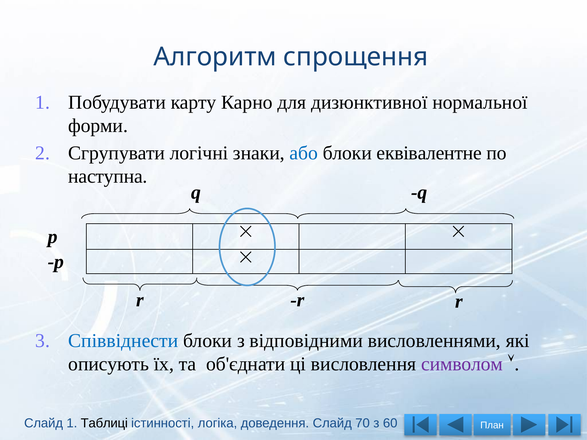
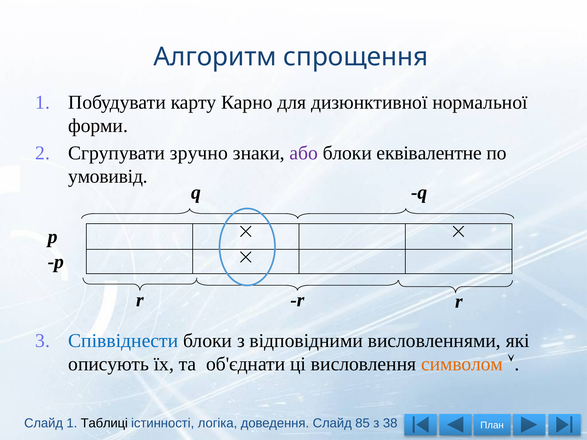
логічні: логічні -> зручно (199, 153)
або colour: blue -> purple (304, 153)
наступна: наступна -> умовивід (108, 177)
символом colour: purple -> orange (462, 364)
70: 70 -> 85 (363, 423)
60: 60 -> 38 (390, 423)
